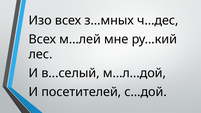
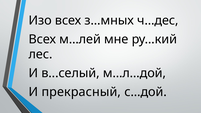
посетителей: посетителей -> прекрасный (81, 92)
